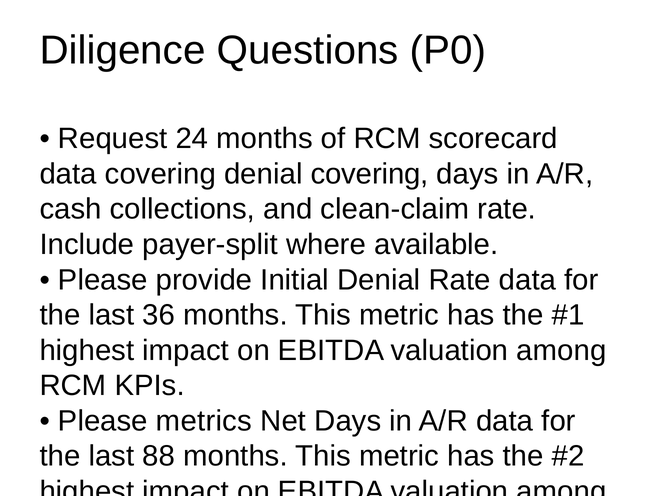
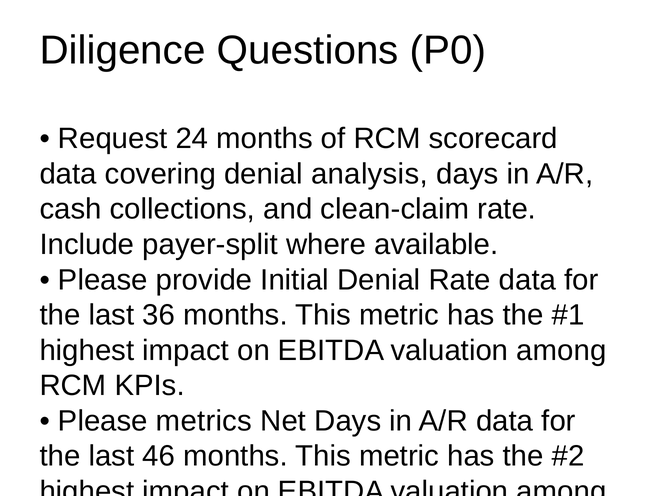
denial covering: covering -> analysis (369, 174)
88: 88 -> 46 (159, 456)
